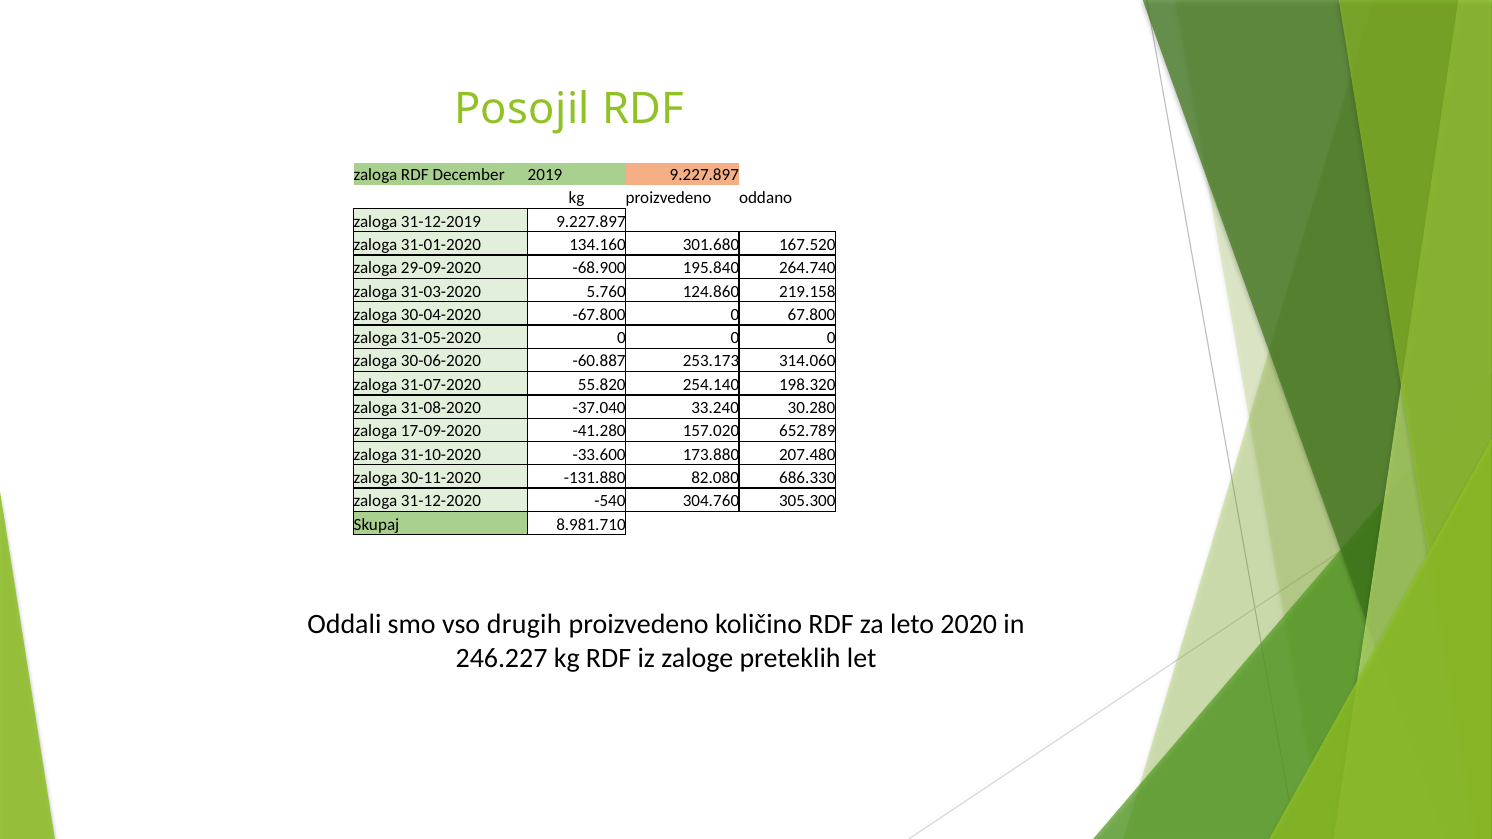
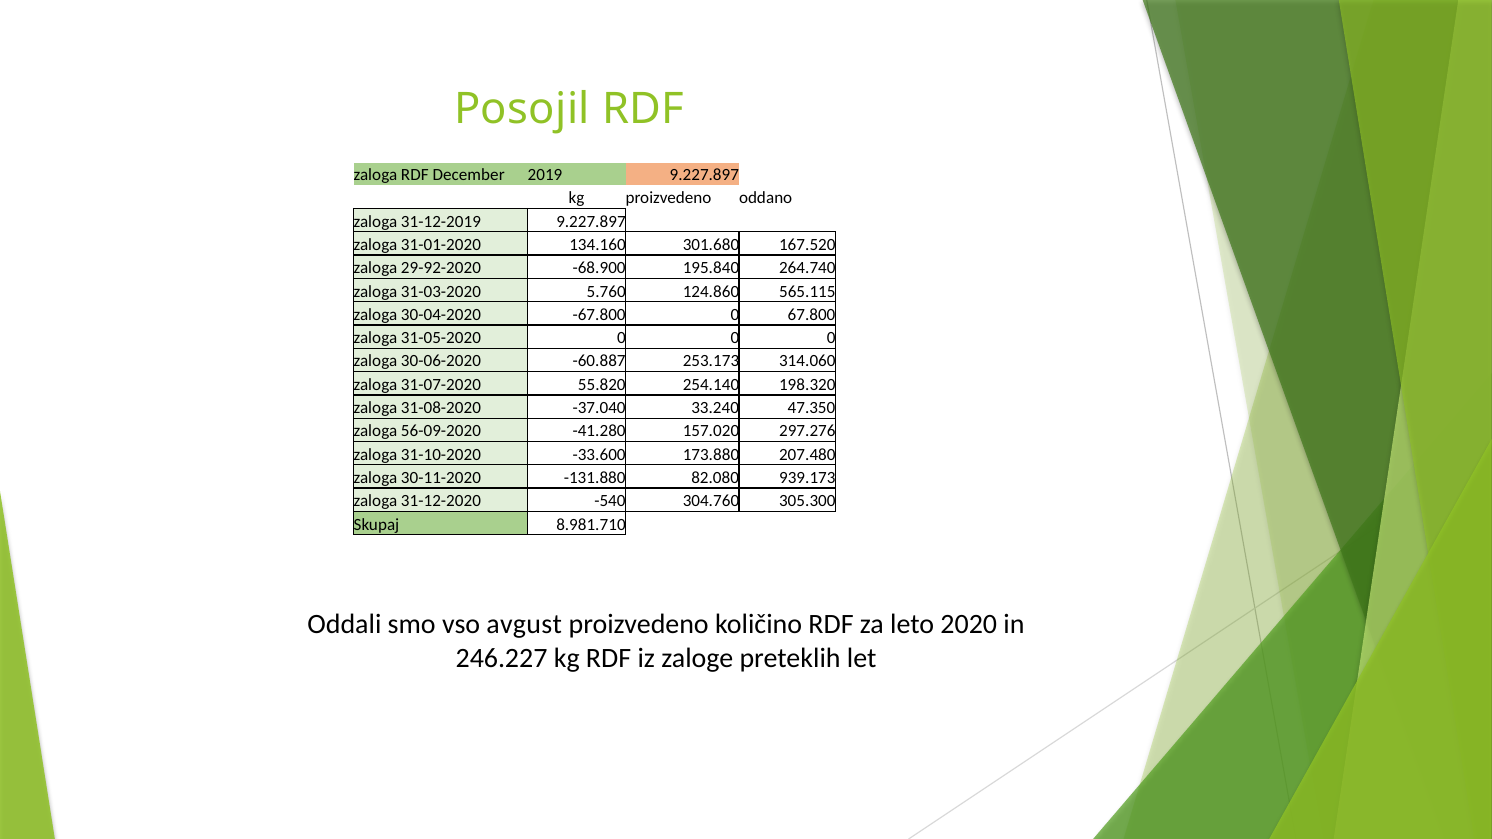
29-09-2020: 29-09-2020 -> 29-92-2020 (441, 268)
219.158: 219.158 -> 565.115 (807, 292)
30.280: 30.280 -> 47.350 (812, 408)
17-09-2020: 17-09-2020 -> 56-09-2020 (441, 431)
652.789: 652.789 -> 297.276 (807, 431)
686.330: 686.330 -> 939.173 (807, 478)
drugih: drugih -> avgust (524, 625)
